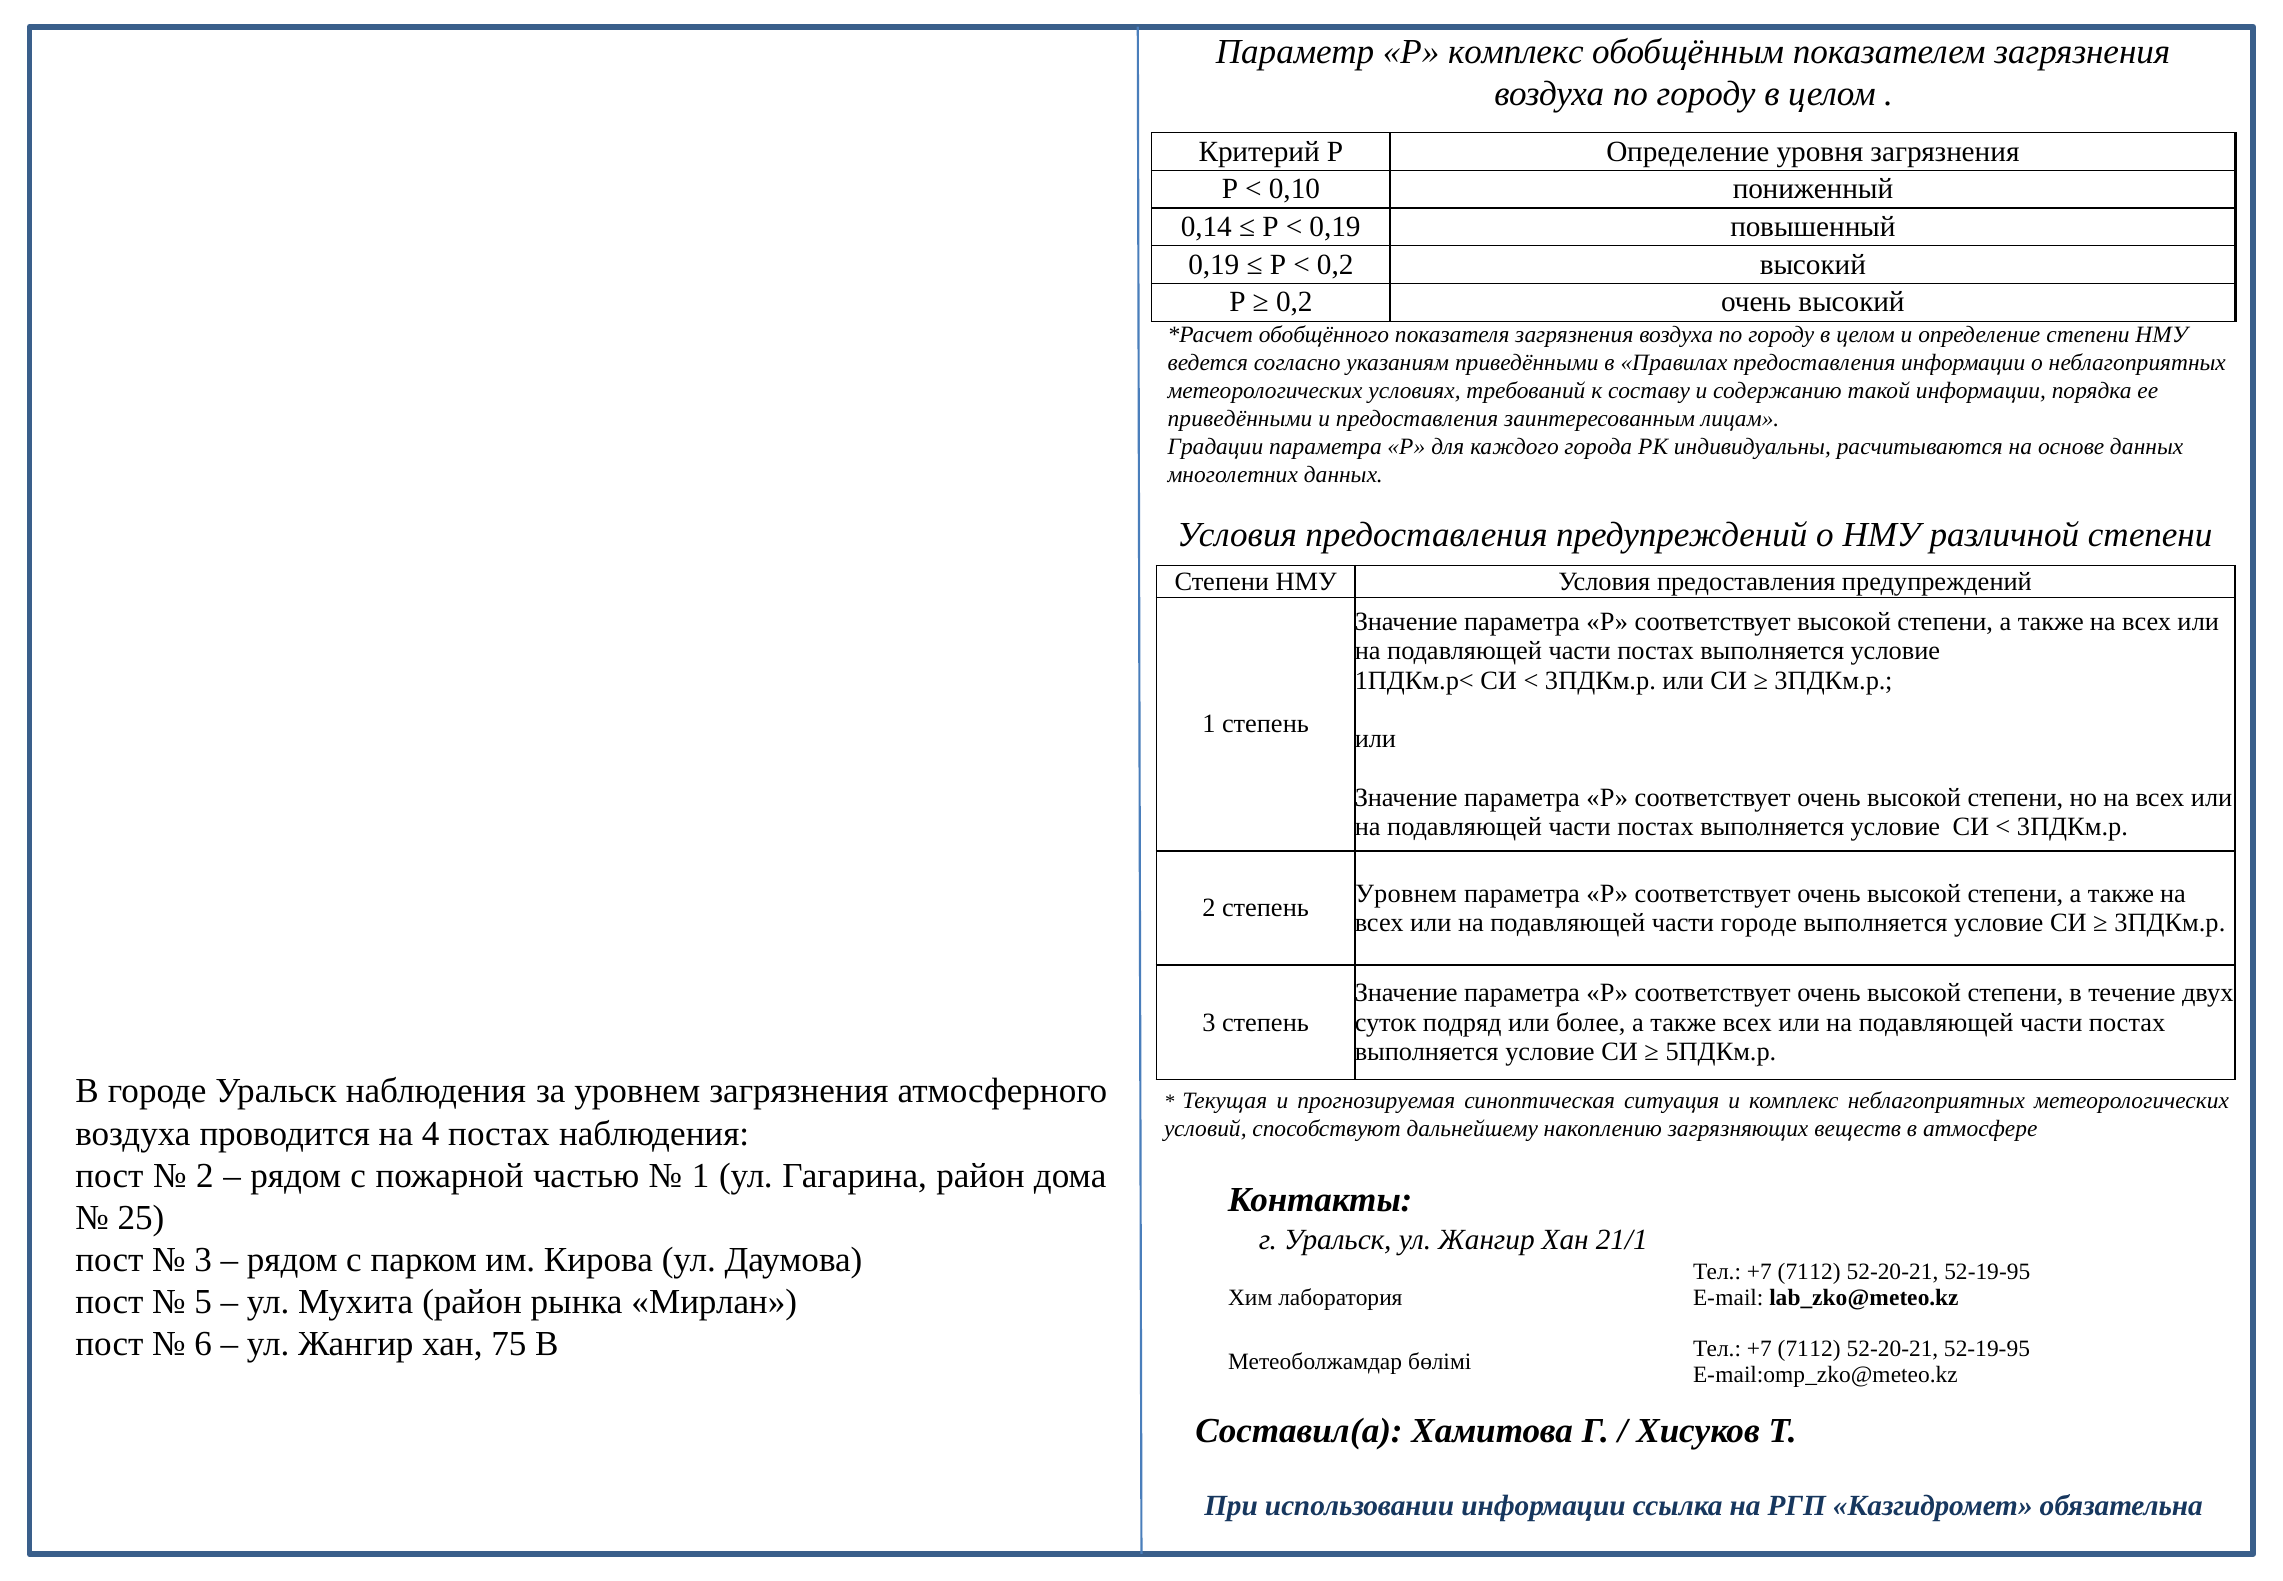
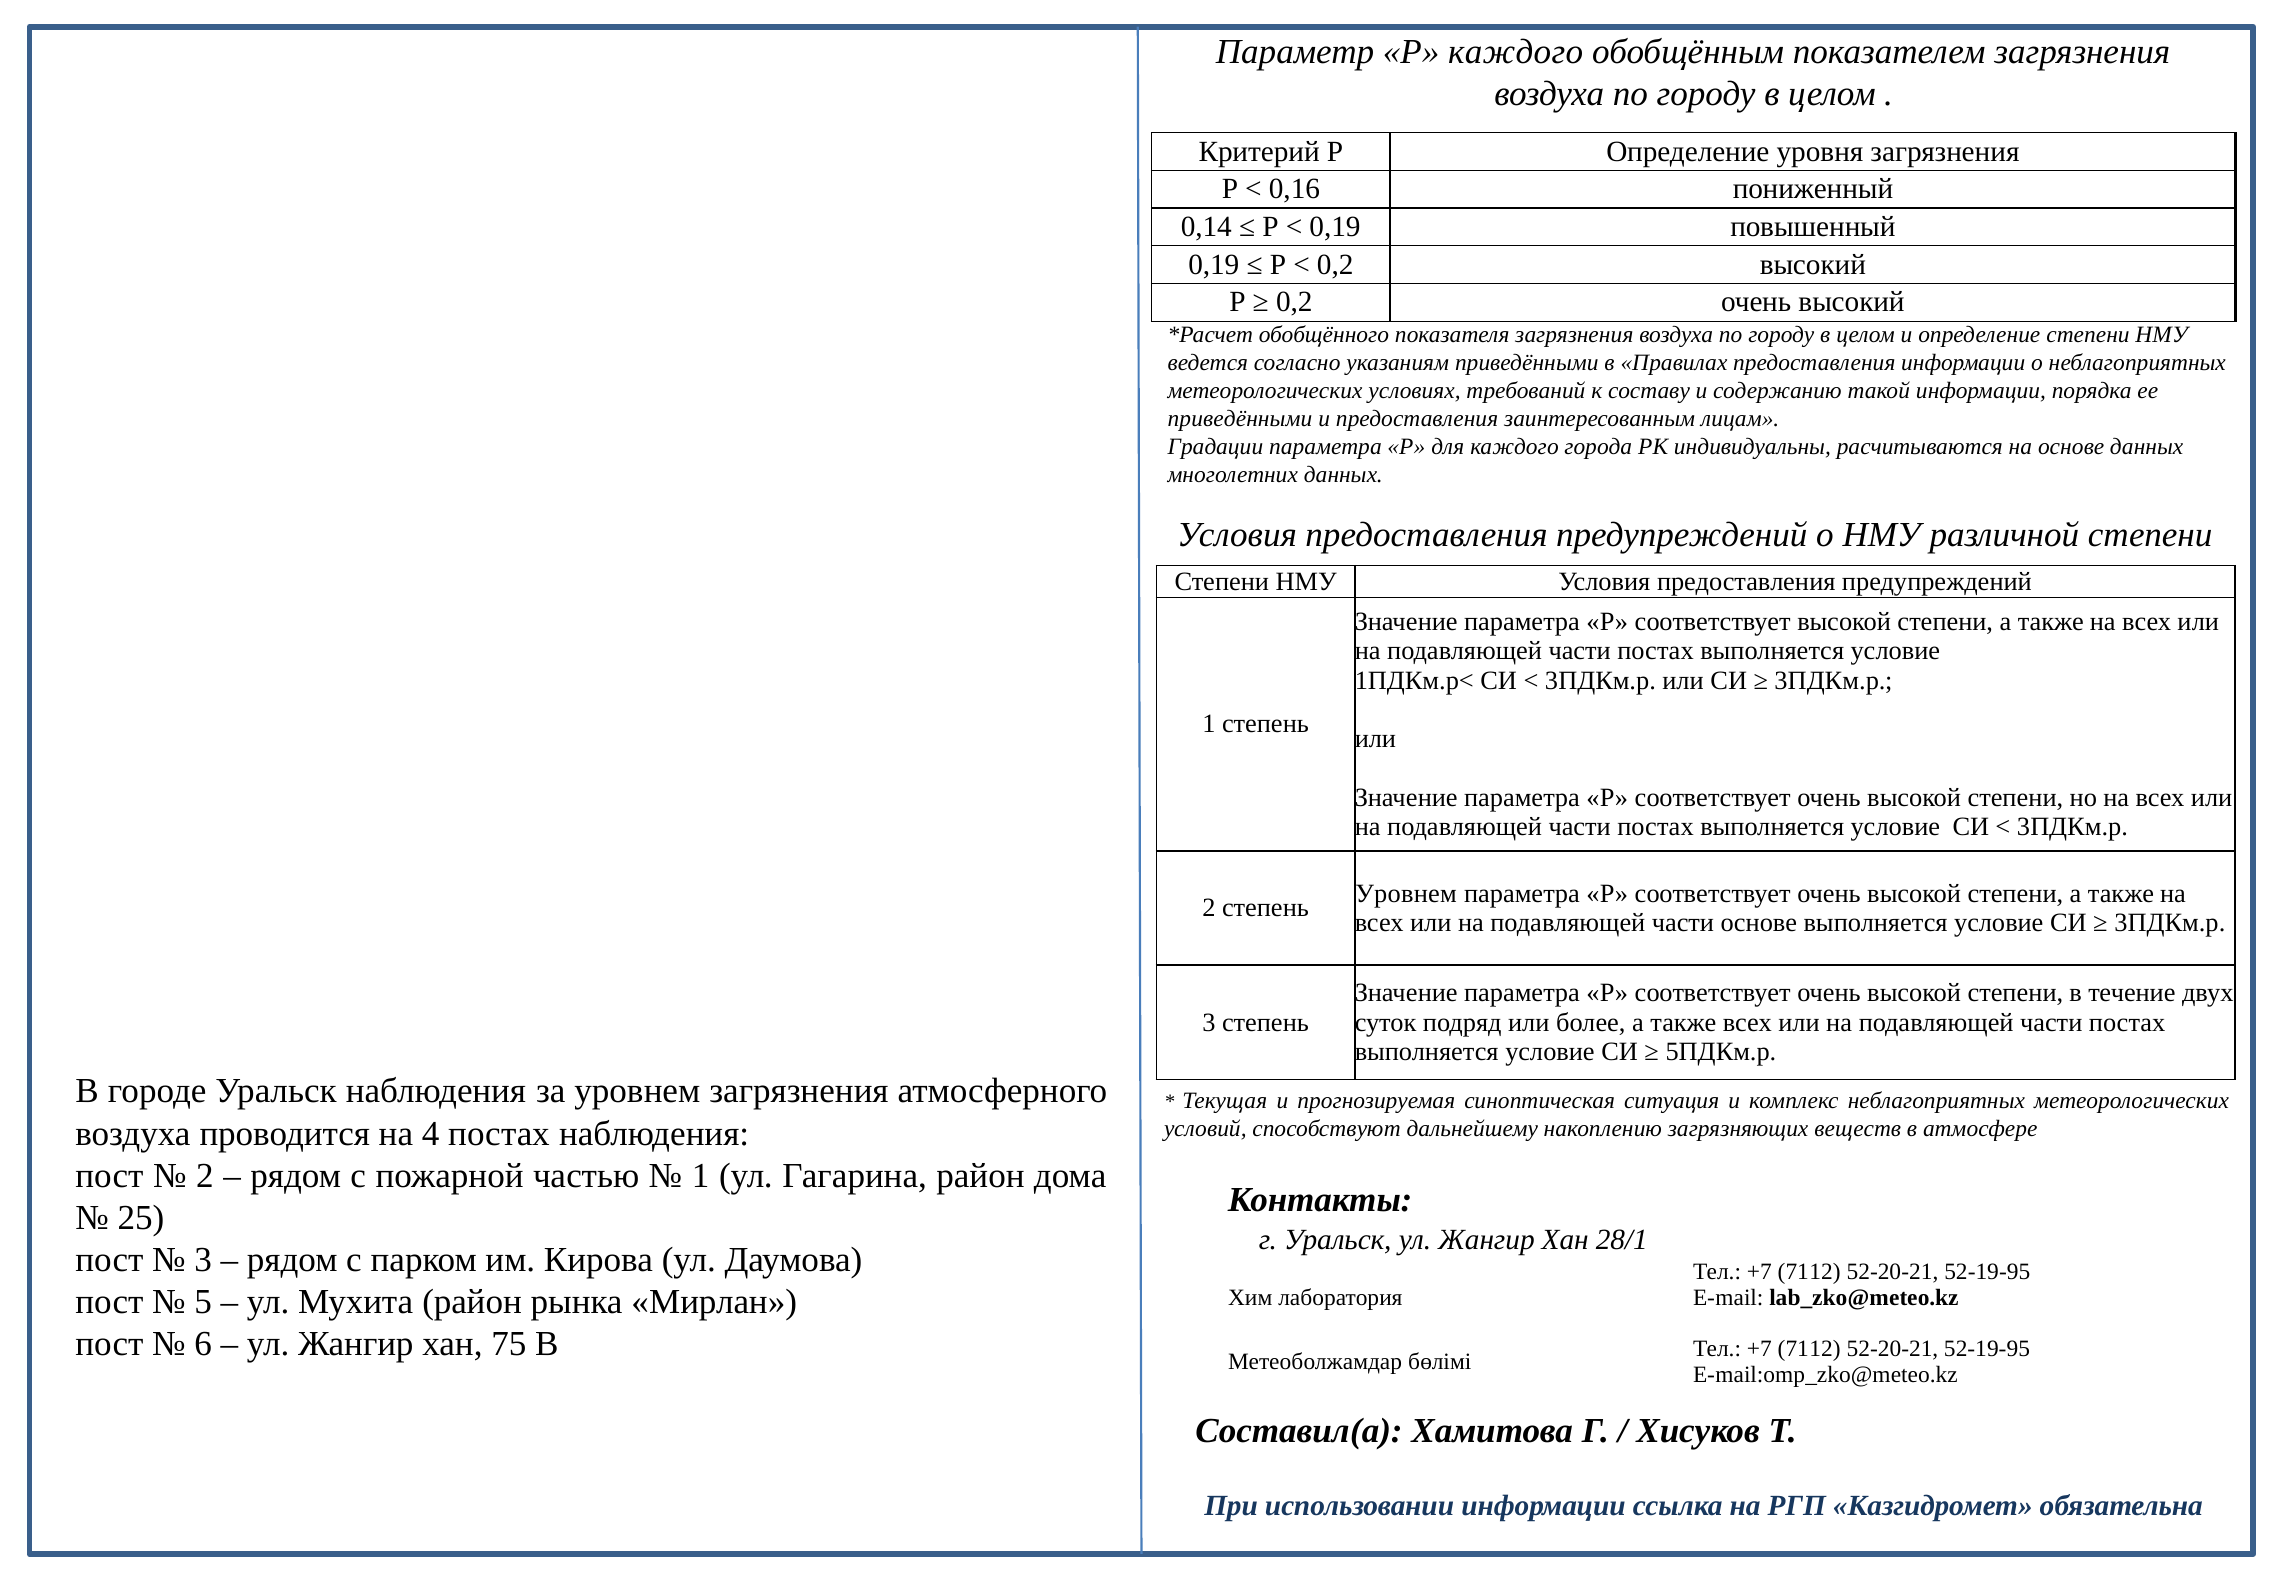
Р комплекс: комплекс -> каждого (1516, 52)
0,10: 0,10 -> 0,16 (1294, 189)
части городе: городе -> основе (1759, 923)
21/1: 21/1 -> 28/1 (1622, 1239)
